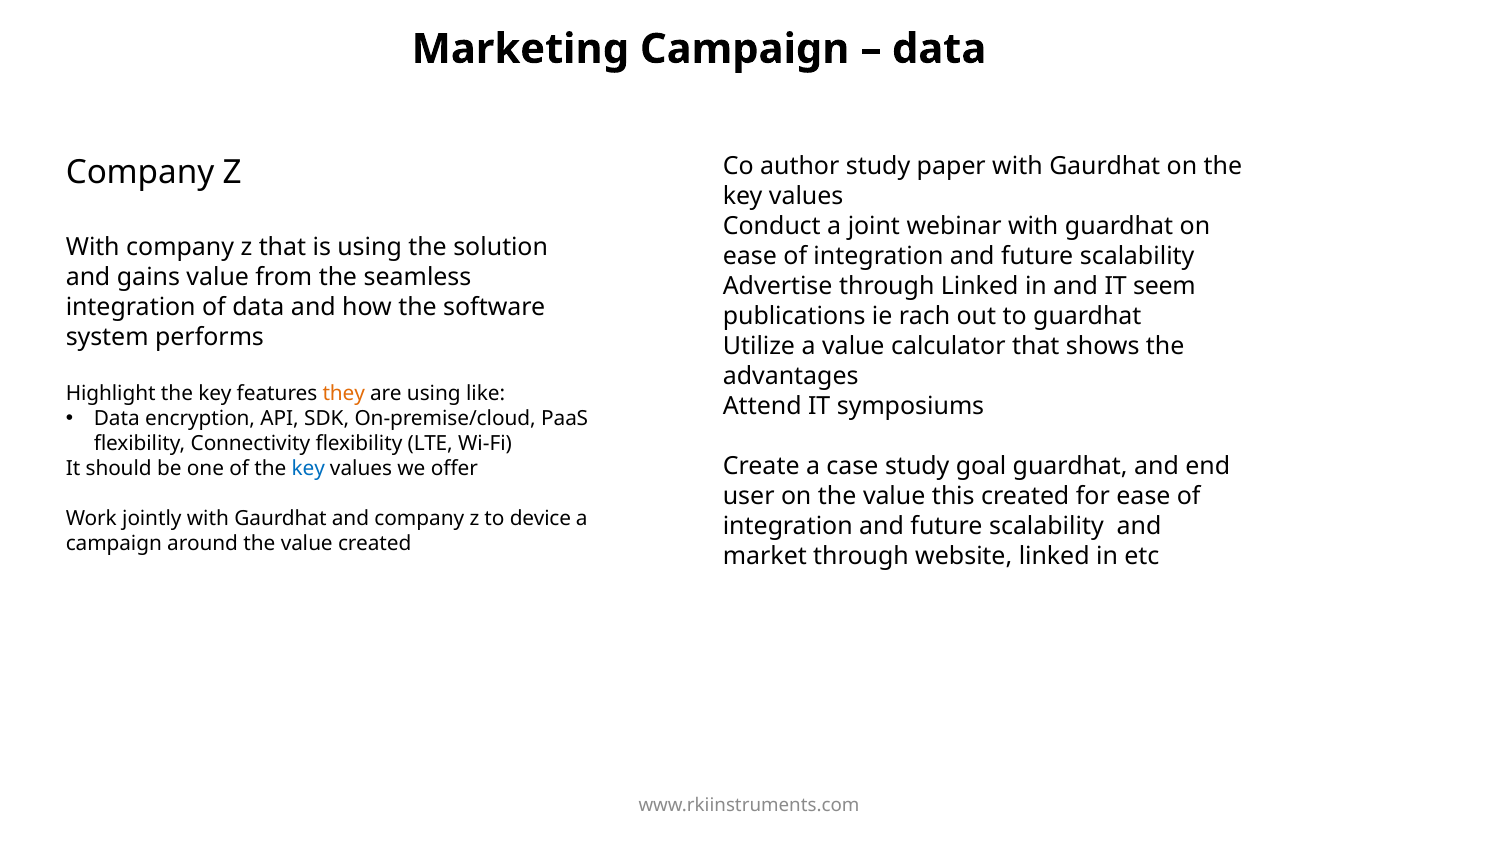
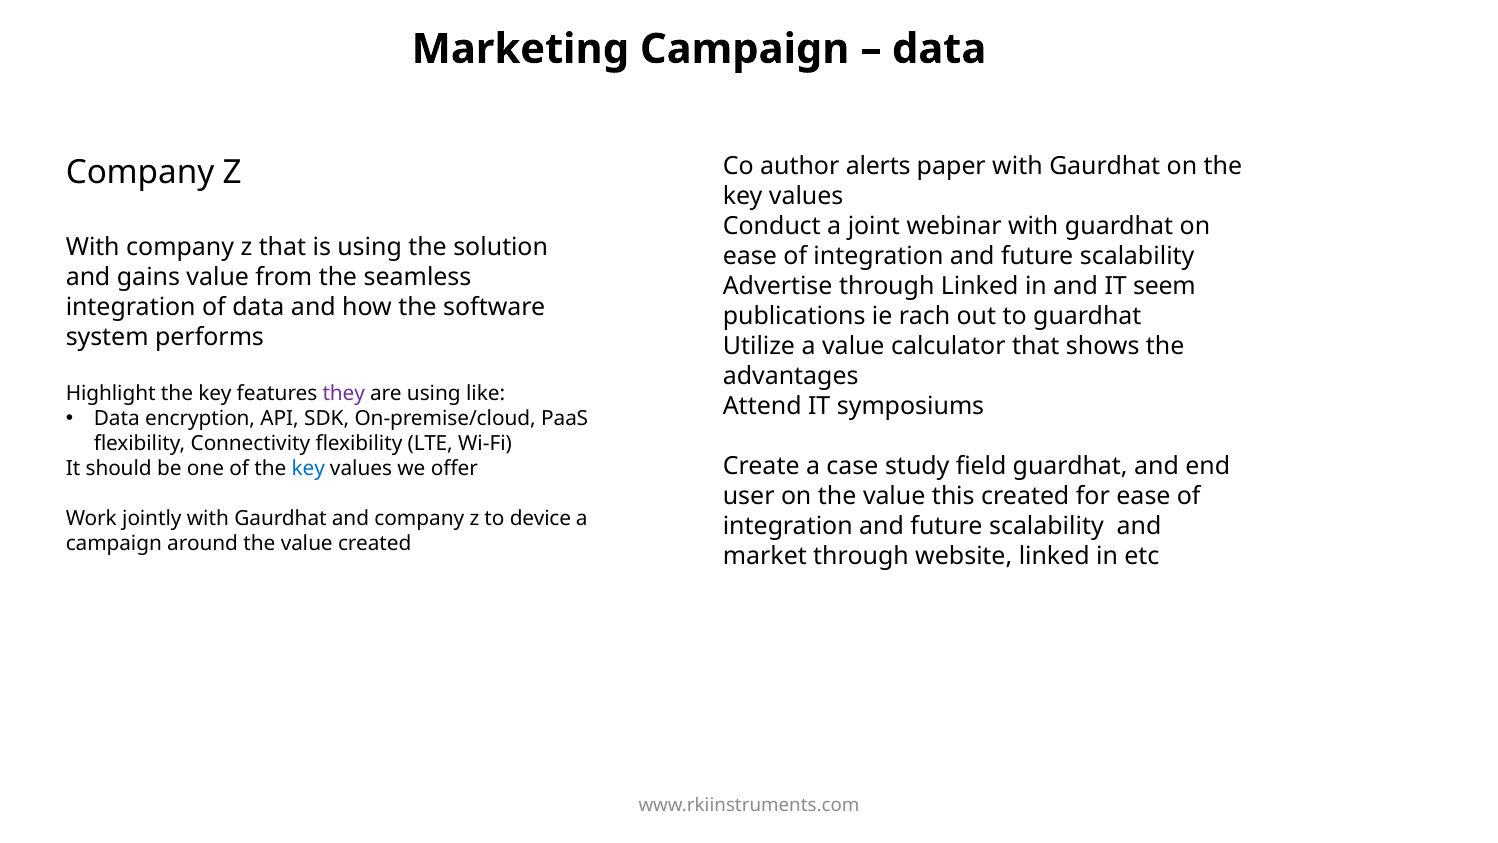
author study: study -> alerts (878, 167)
they colour: orange -> purple (344, 394)
goal: goal -> field (981, 466)
